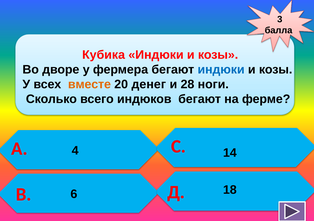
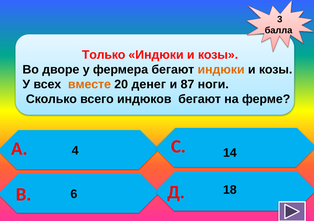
Кубика: Кубика -> Только (104, 55)
индюки colour: blue -> orange (221, 70)
28: 28 -> 87 (187, 84)
